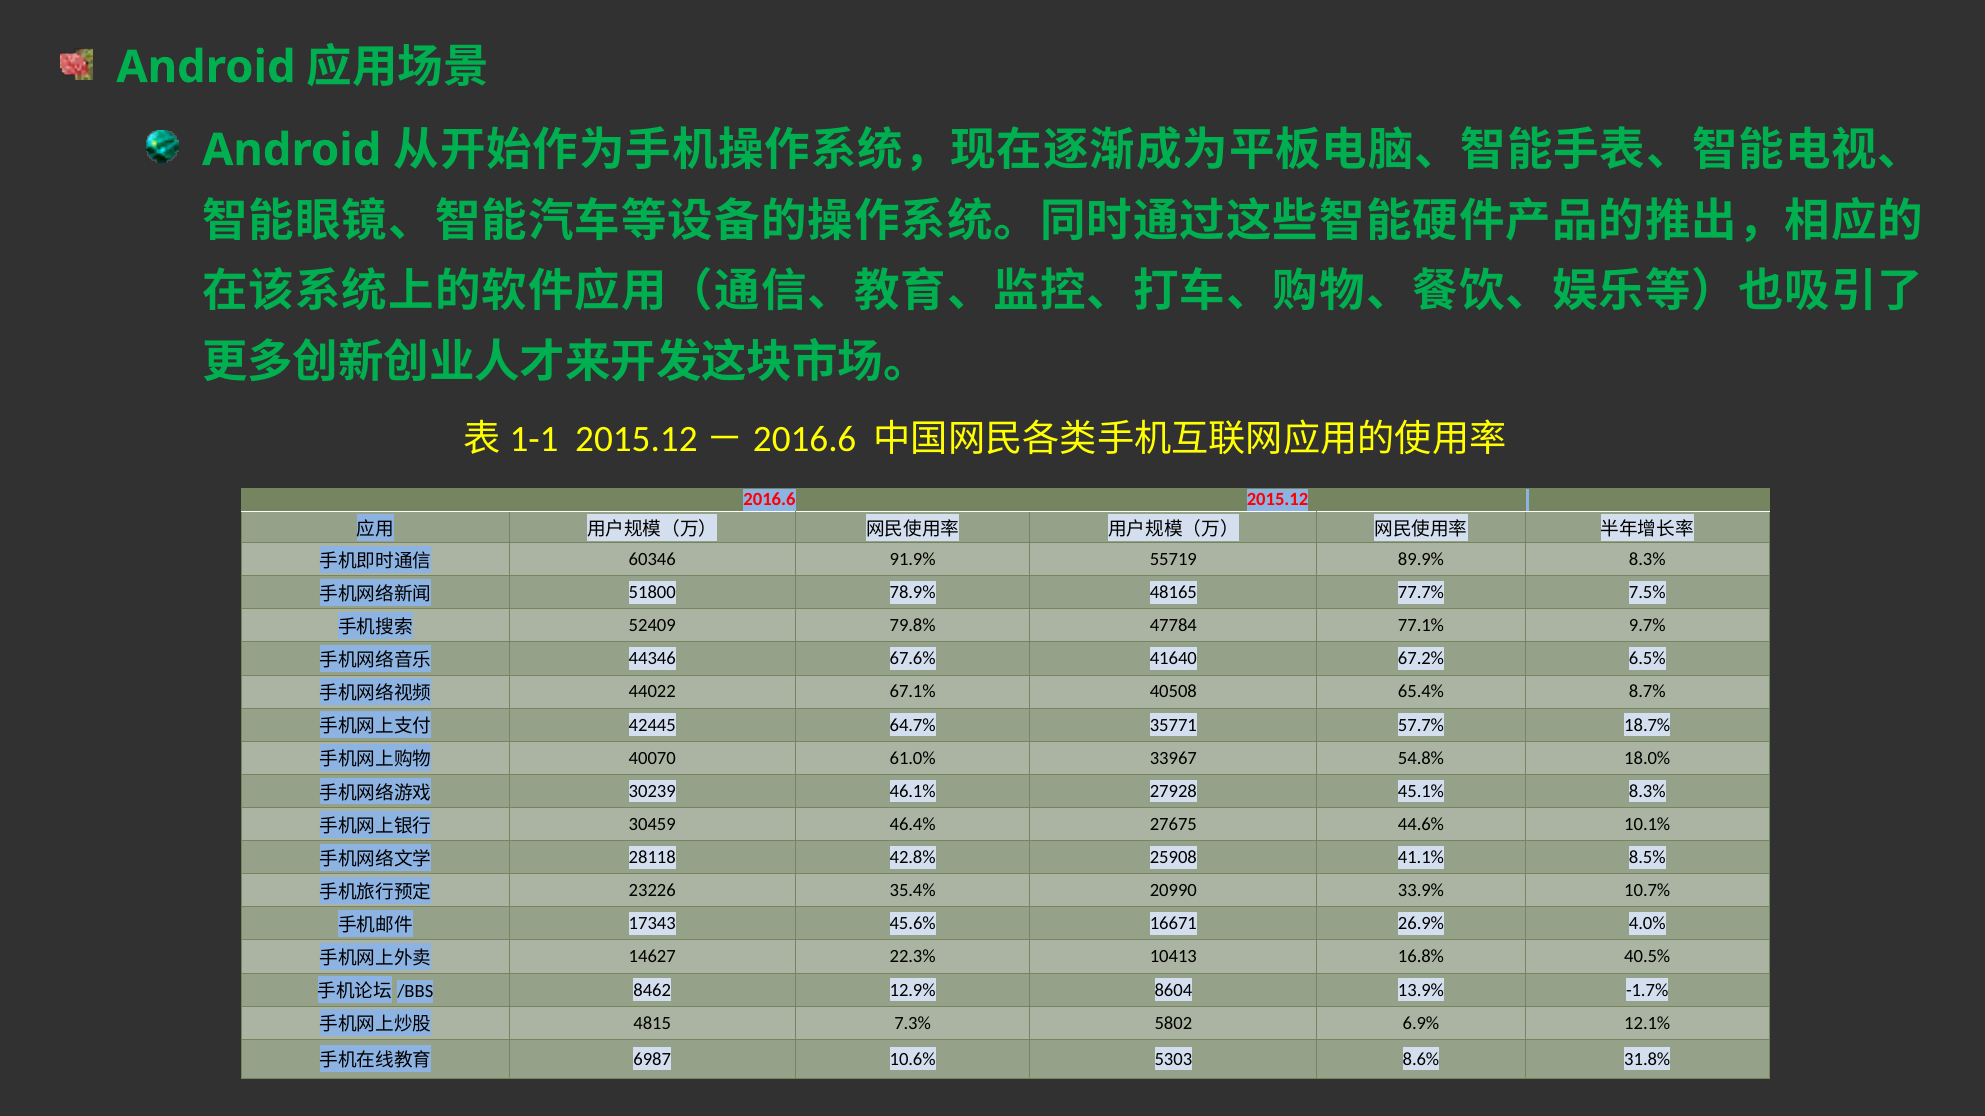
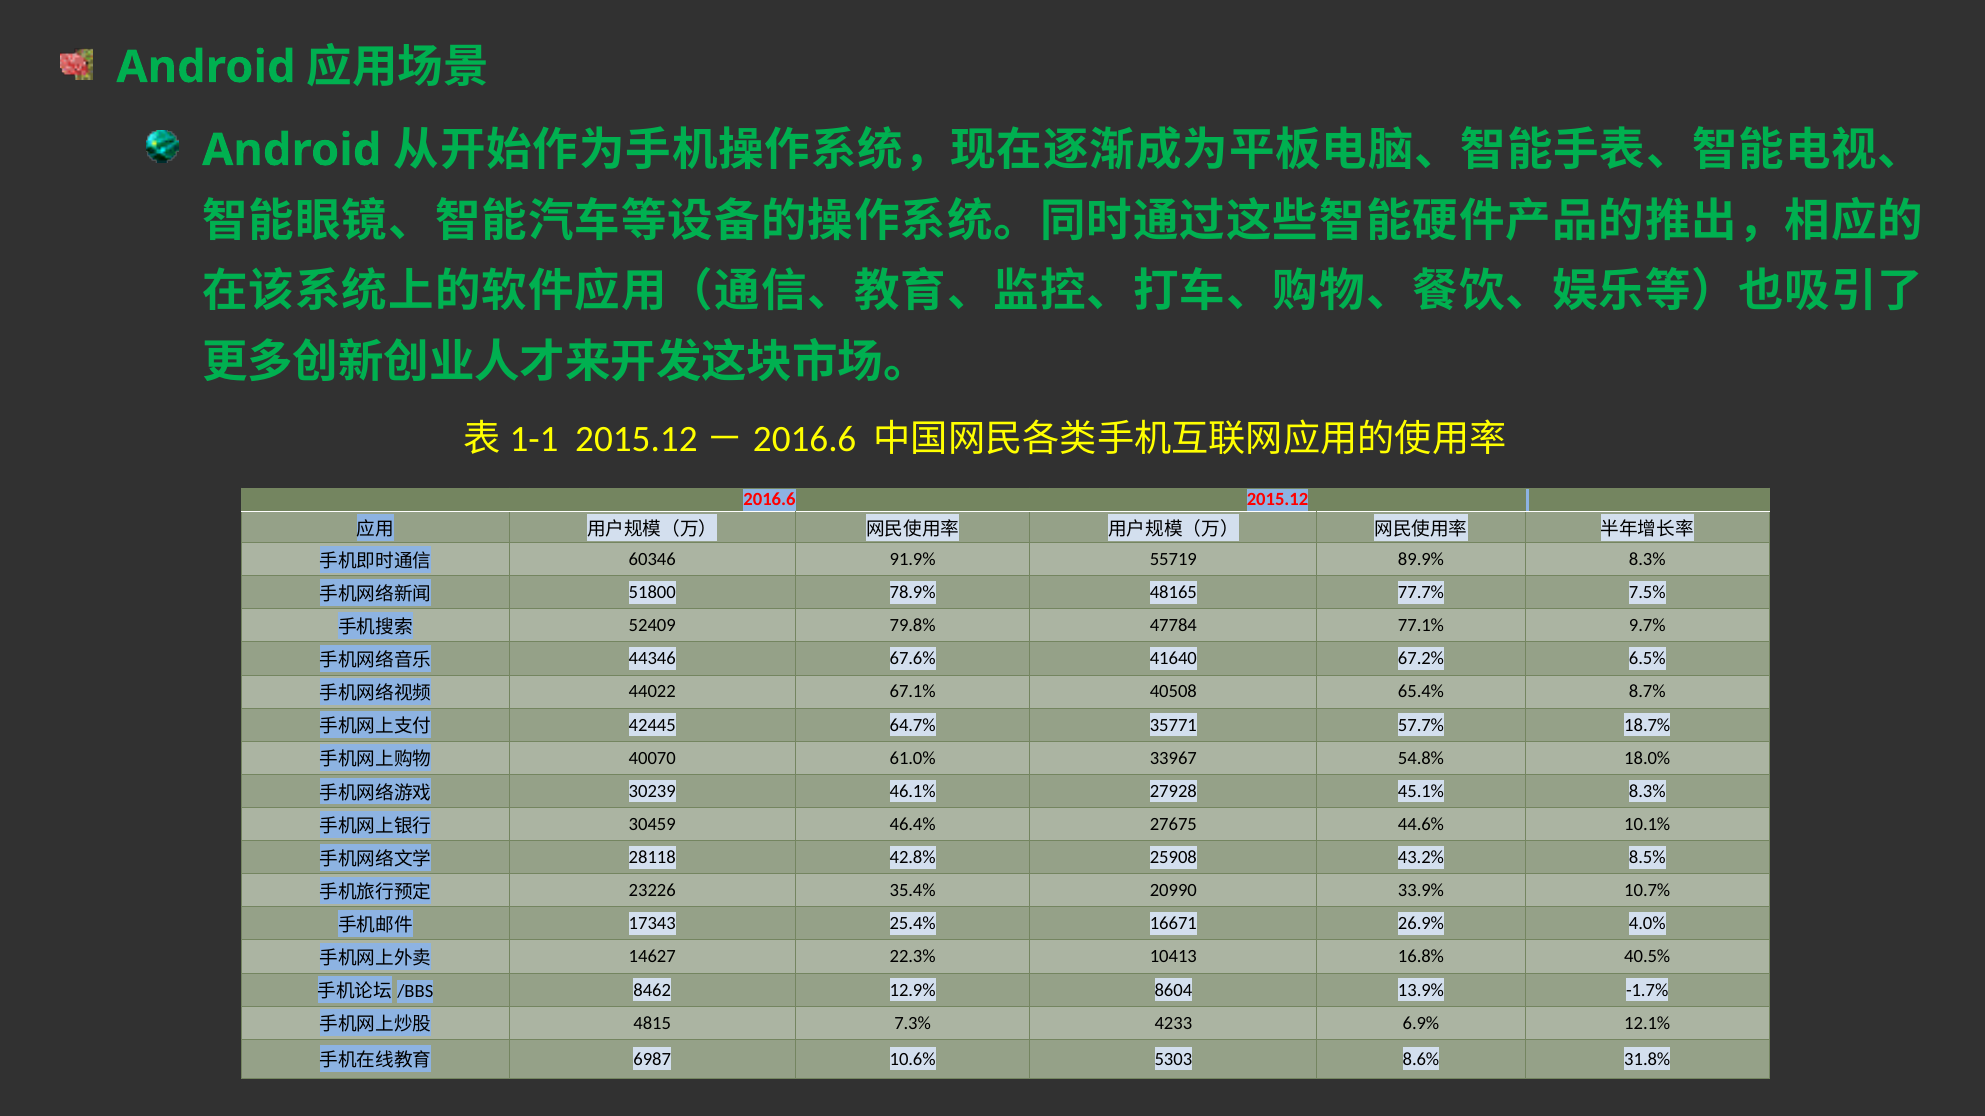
41.1%: 41.1% -> 43.2% (1421, 858)
45.6%: 45.6% -> 25.4% (913, 924)
5802: 5802 -> 4233 (1173, 1023)
